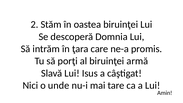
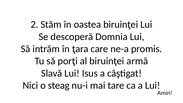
unde: unde -> steag (59, 85)
